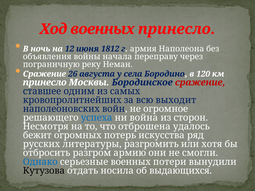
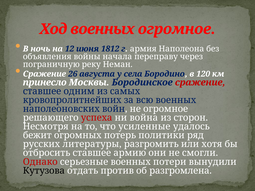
военных принесло: принесло -> огромное (177, 29)
всю выходит: выходит -> военных (176, 100)
успеха colour: blue -> red (97, 118)
отброшена: отброшена -> усиленные (144, 127)
искусства: искусства -> политики (161, 135)
отбросить разгром: разгром -> ставшее (92, 153)
Однако colour: blue -> red (40, 162)
носила: носила -> против (117, 171)
выдающихся: выдающихся -> разгромлена (181, 171)
